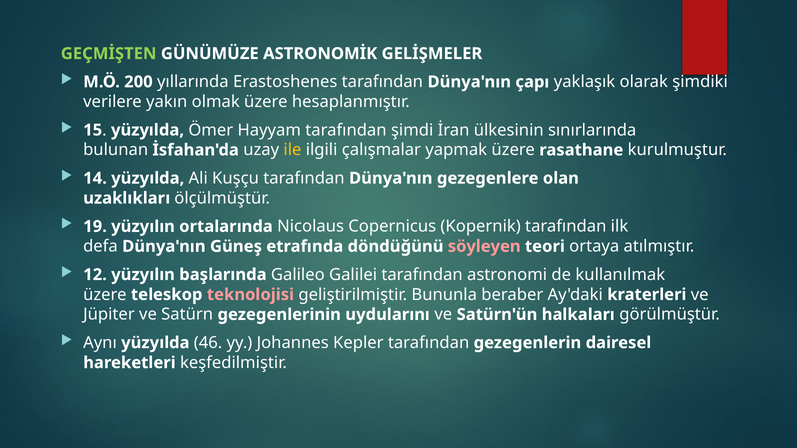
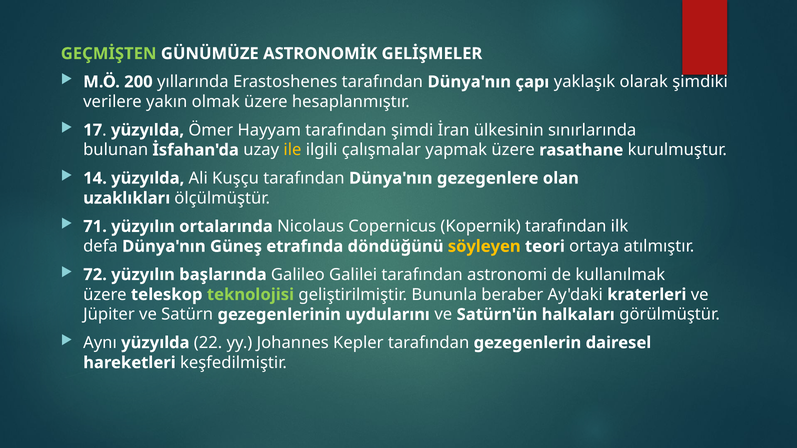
15: 15 -> 17 (93, 130)
19: 19 -> 71 (95, 227)
söyleyen colour: pink -> yellow (484, 247)
12: 12 -> 72 (95, 275)
teknolojisi colour: pink -> light green (250, 295)
46: 46 -> 22 (208, 343)
